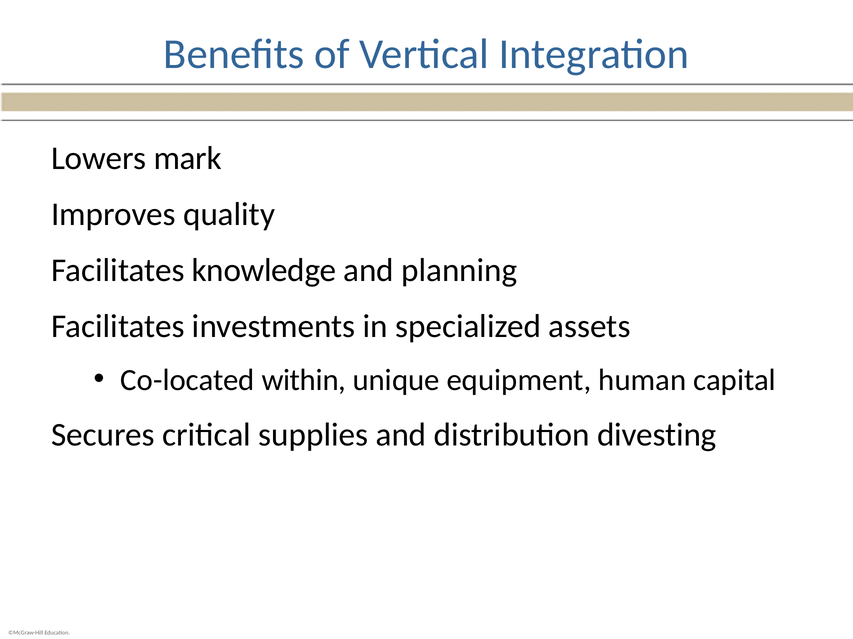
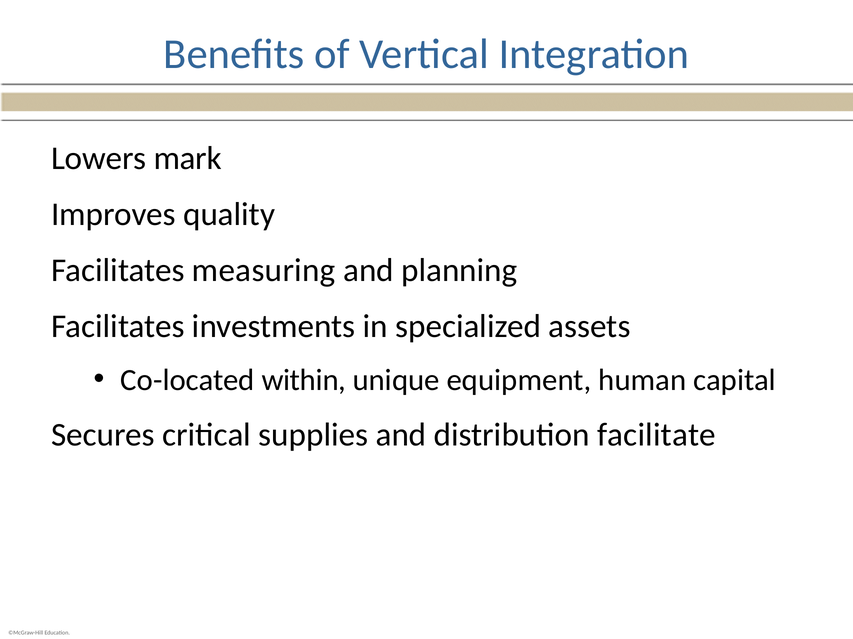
knowledge: knowledge -> measuring (264, 271)
divesting: divesting -> facilitate (657, 435)
